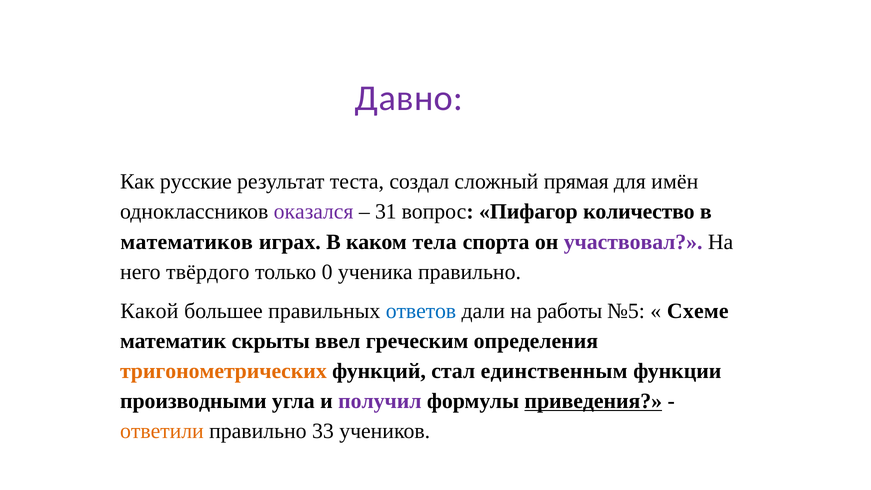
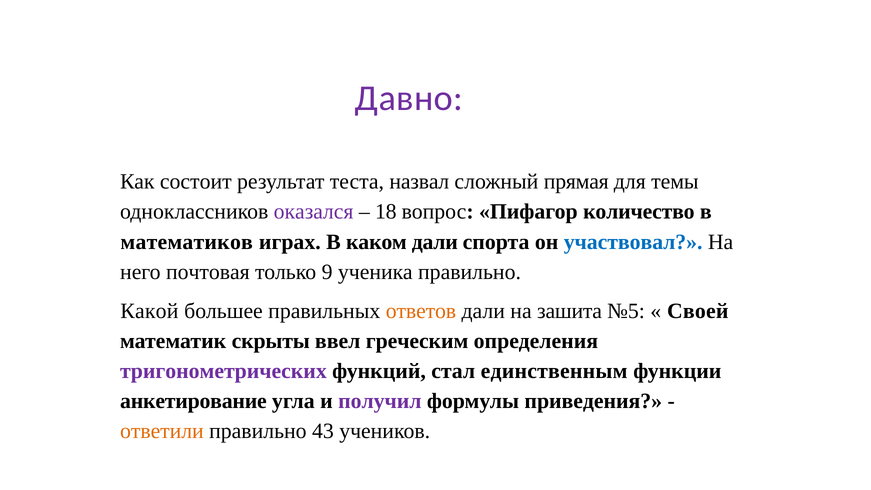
русские: русские -> состоит (196, 182)
создал: создал -> назвал (419, 182)
имён: имён -> темы (675, 182)
31: 31 -> 18 (386, 212)
каком тела: тела -> дали (435, 242)
участвовал colour: purple -> blue (633, 242)
твёрдого: твёрдого -> почтовая (208, 272)
0: 0 -> 9 (327, 272)
ответов colour: blue -> orange (421, 311)
работы: работы -> зашита (570, 311)
Схеме: Схеме -> Своей (698, 311)
тригонометрических colour: orange -> purple (223, 371)
производными: производными -> анкетирование (193, 401)
приведения underline: present -> none (593, 401)
33: 33 -> 43 (323, 431)
